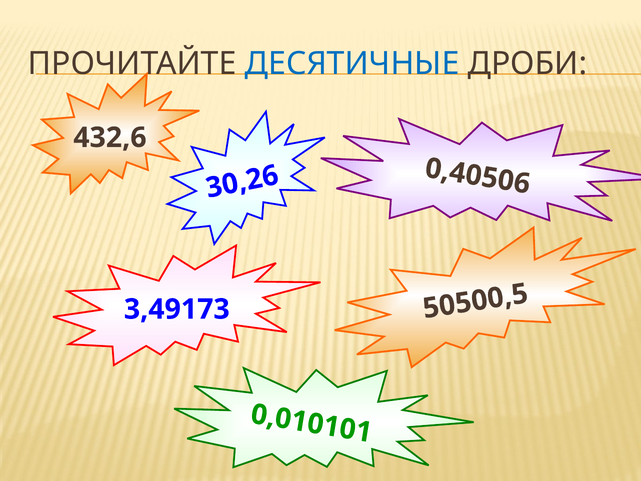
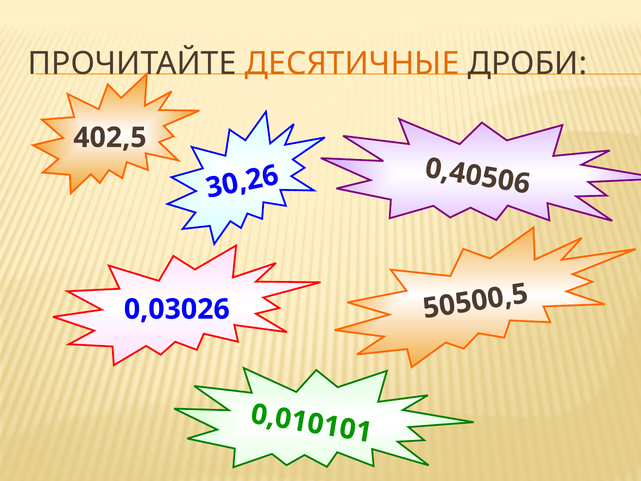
ДЕСЯТИЧНЫЕ colour: blue -> orange (352, 64)
432,6: 432,6 -> 402,5 (110, 138)
3,49173: 3,49173 -> 0,03026 (177, 309)
